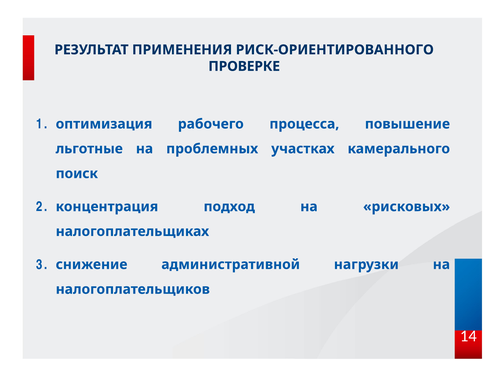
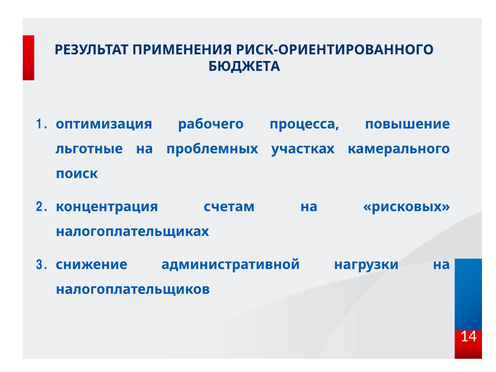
ПРОВЕРКЕ: ПРОВЕРКЕ -> БЮДЖЕТА (244, 66)
подход: подход -> счетам (229, 207)
